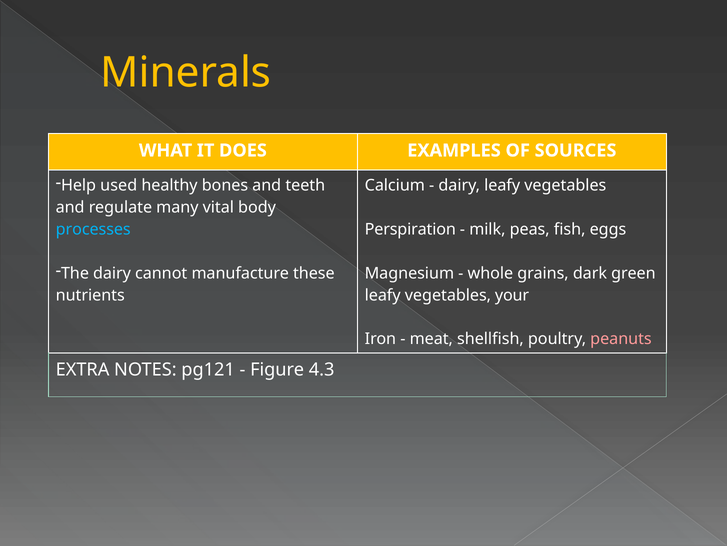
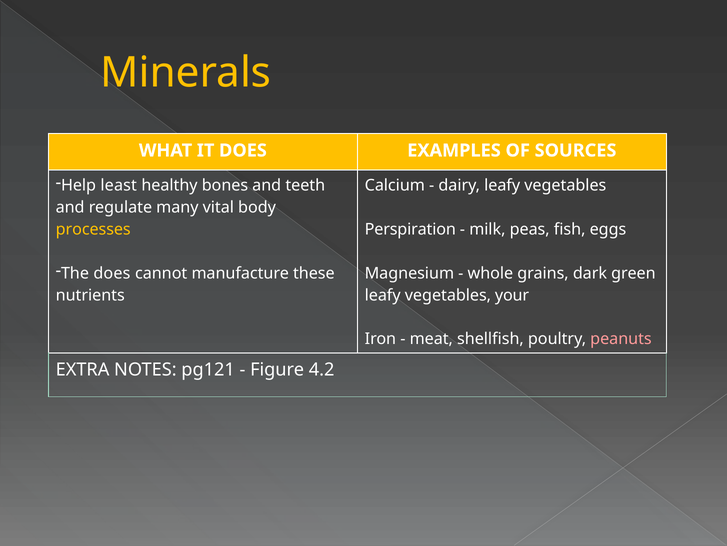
used: used -> least (119, 185)
processes colour: light blue -> yellow (93, 229)
The dairy: dairy -> does (112, 273)
4.3: 4.3 -> 4.2 (322, 369)
